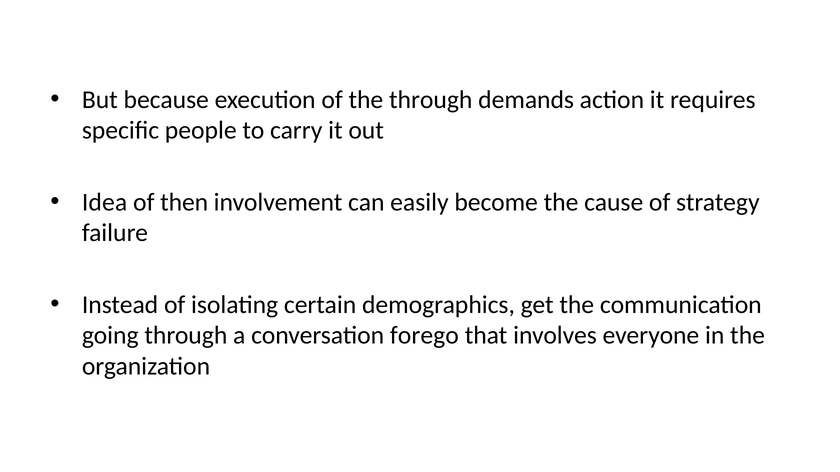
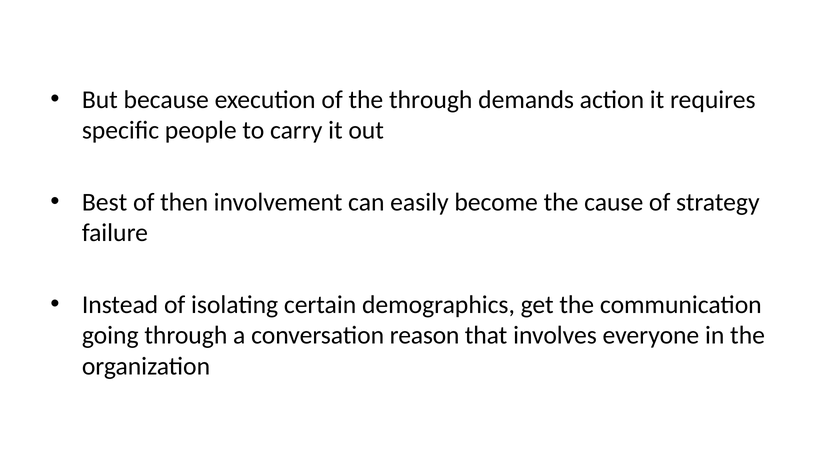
Idea: Idea -> Best (105, 202)
forego: forego -> reason (425, 336)
